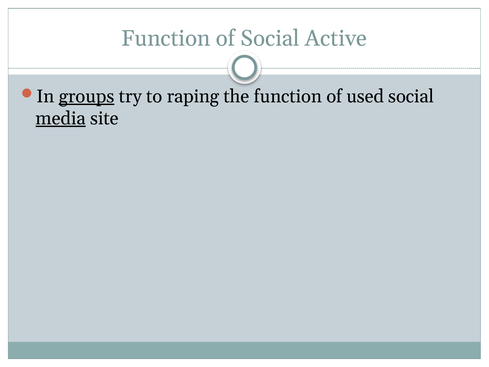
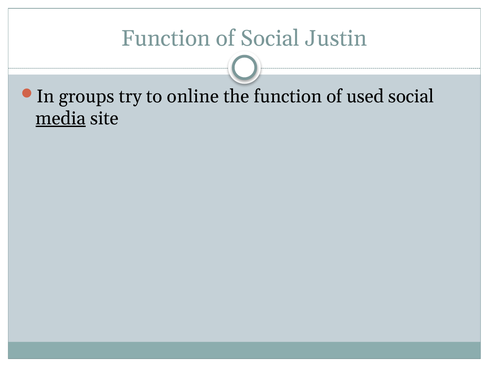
Active: Active -> Justin (336, 39)
groups underline: present -> none (87, 96)
raping: raping -> online (193, 96)
